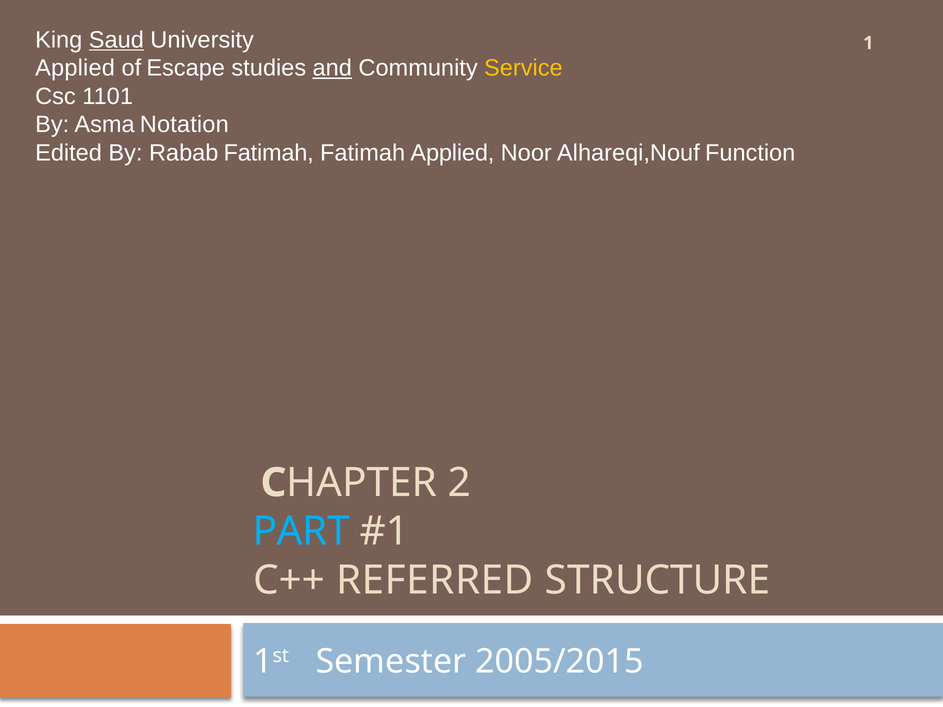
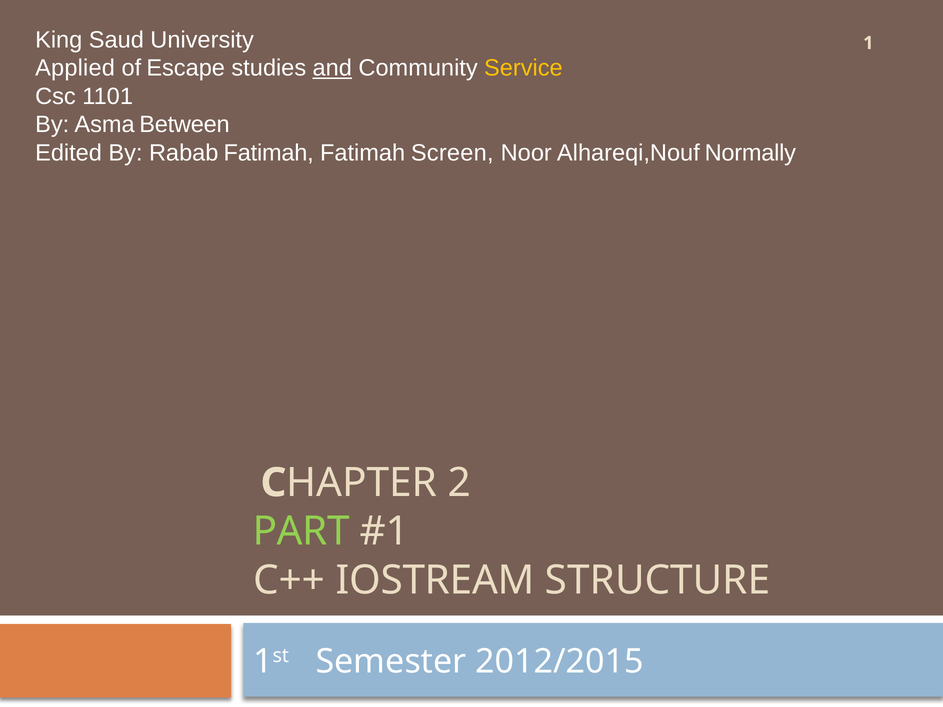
Saud underline: present -> none (116, 40)
Notation: Notation -> Between (184, 125)
Fatimah Applied: Applied -> Screen (452, 153)
Function: Function -> Normally (750, 153)
PART colour: light blue -> light green (301, 532)
REFERRED: REFERRED -> IOSTREAM (435, 580)
2005/2015: 2005/2015 -> 2012/2015 (560, 662)
